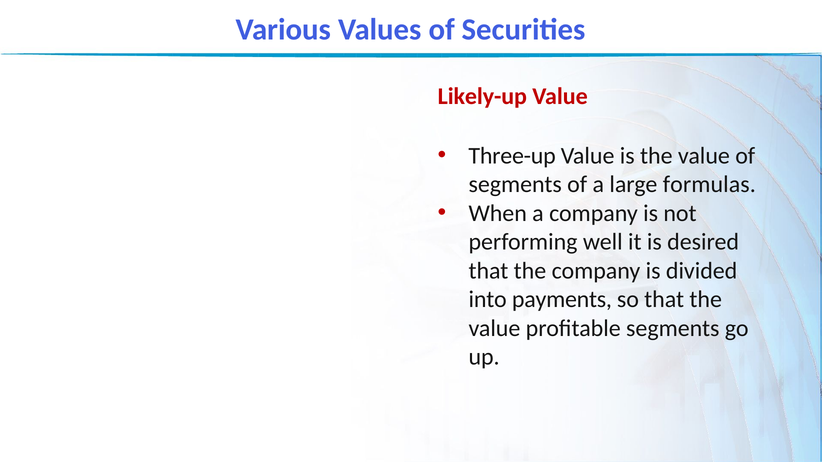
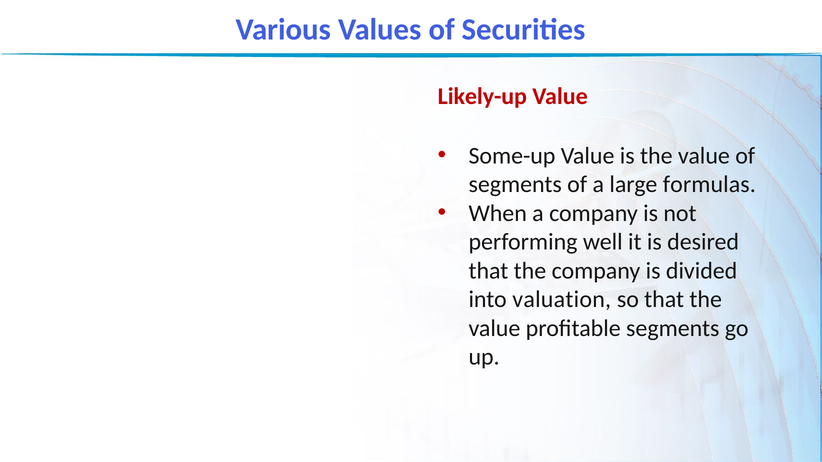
Three-up: Three-up -> Some-up (512, 156)
payments: payments -> valuation (562, 300)
